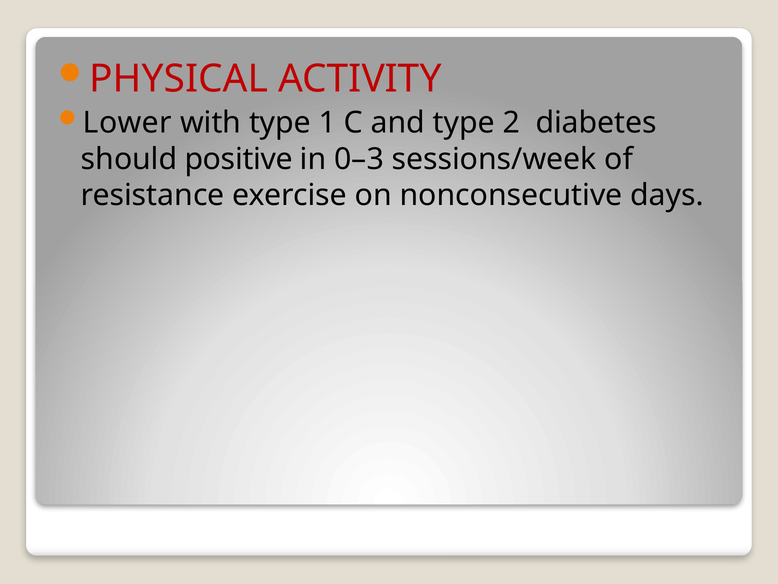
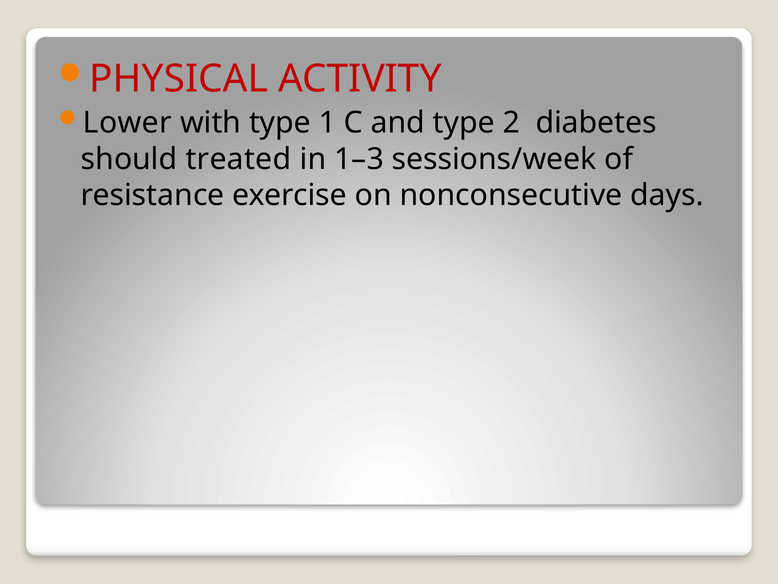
positive: positive -> treated (238, 159)
0–3: 0–3 -> 1–3 (359, 159)
